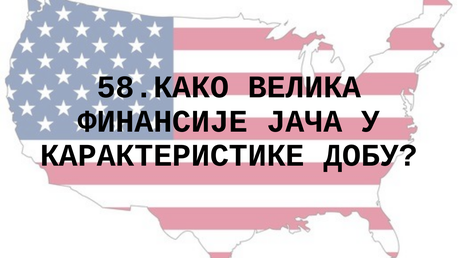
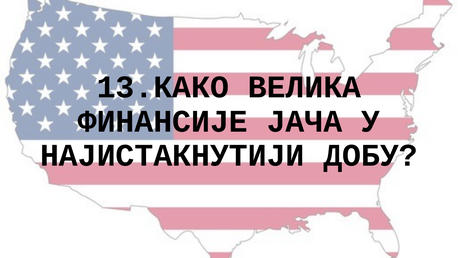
58.КАКО: 58.КАКО -> 13.КАКО (163, 87)
КАРАКТЕРИСТИКЕ: КАРАКТЕРИСТИКЕ -> НАЈИСТАКНУТИЈИ (172, 155)
